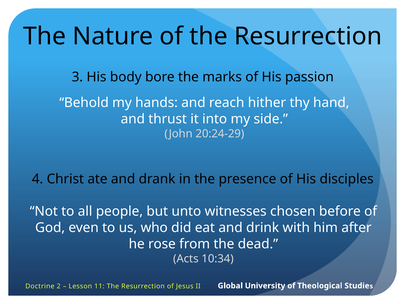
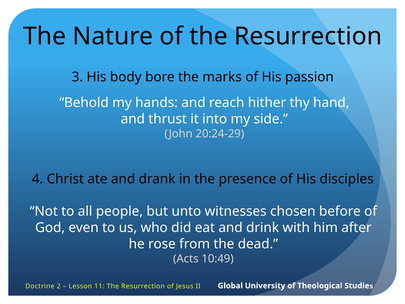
10:34: 10:34 -> 10:49 (218, 258)
